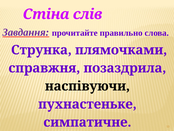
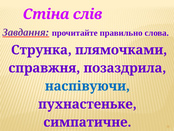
наспівуючи colour: black -> blue (87, 86)
